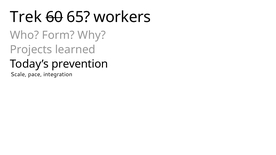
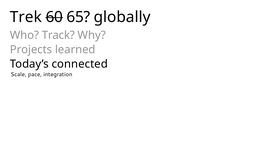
workers: workers -> globally (122, 17)
Form: Form -> Track (58, 35)
prevention: prevention -> connected (80, 64)
